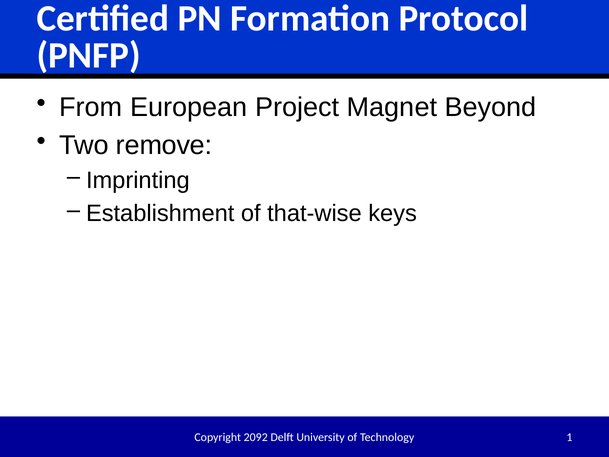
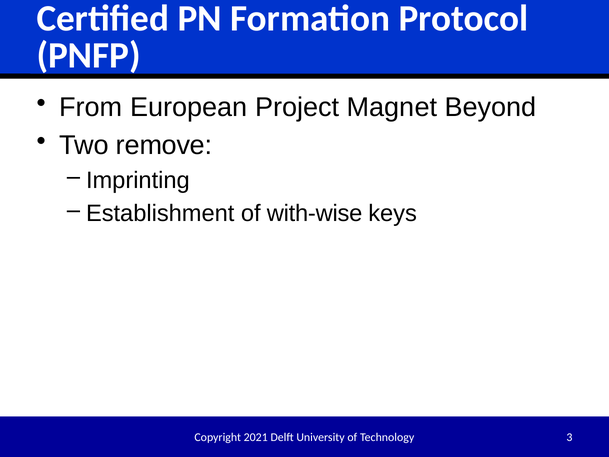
that-wise: that-wise -> with-wise (315, 214)
2092: 2092 -> 2021 (256, 437)
1: 1 -> 3 (569, 437)
